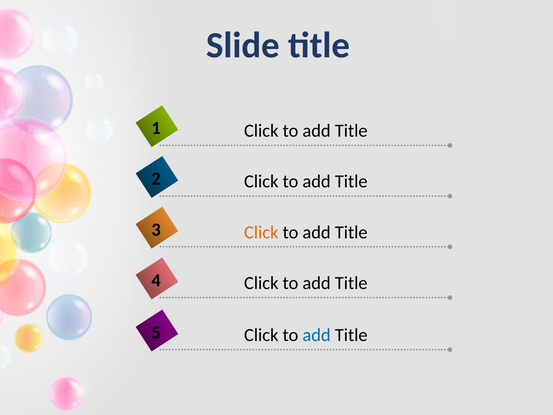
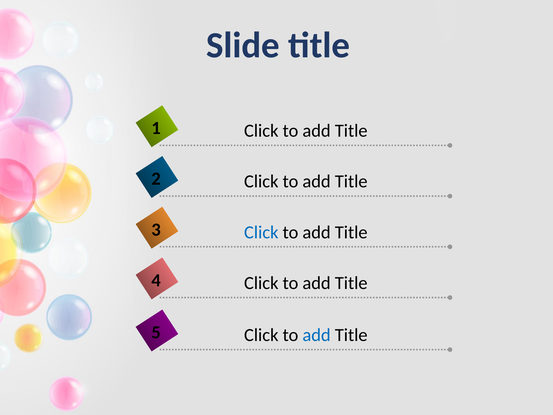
Click colour: orange -> blue (261, 232)
